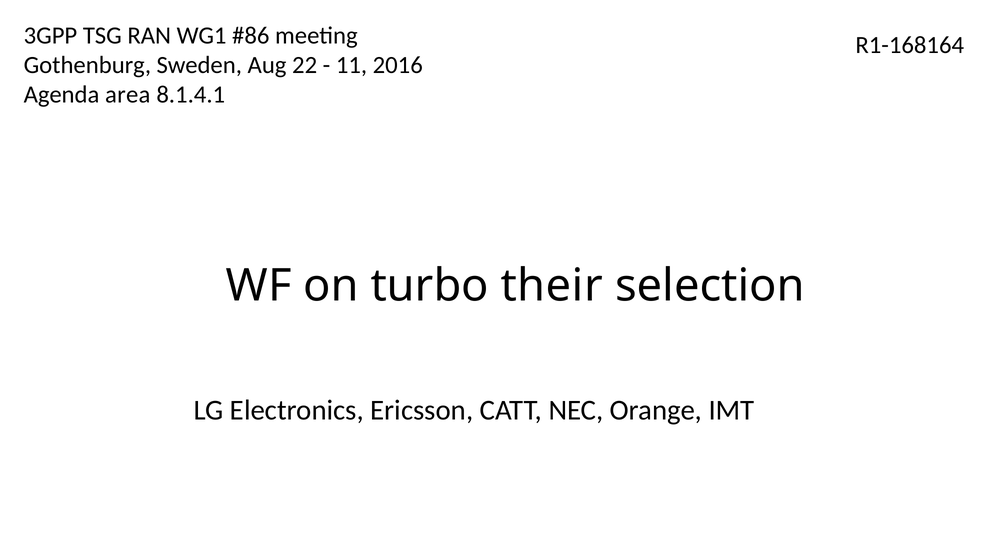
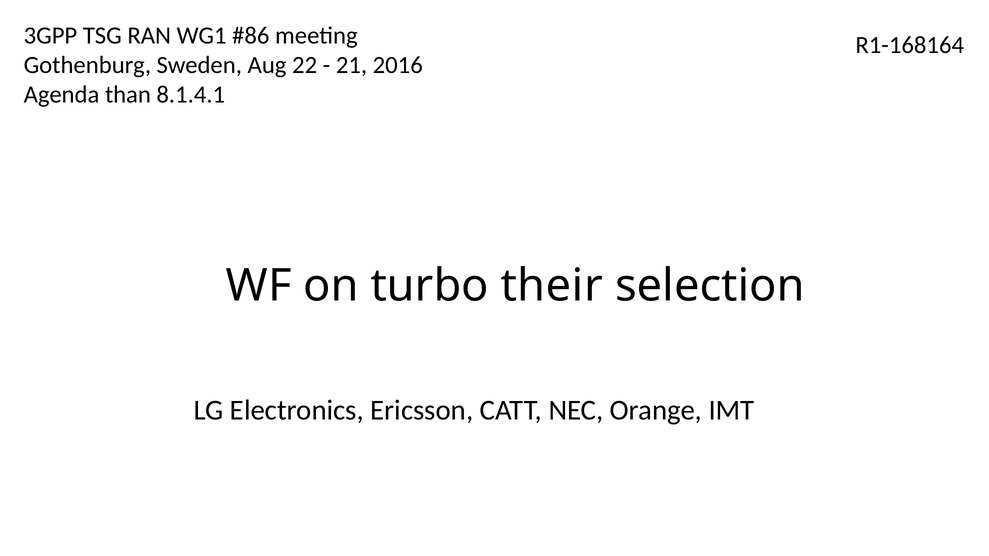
11: 11 -> 21 (351, 65)
area: area -> than (128, 95)
